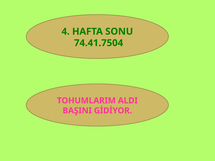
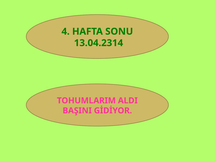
74.41.7504: 74.41.7504 -> 13.04.2314 (99, 43)
